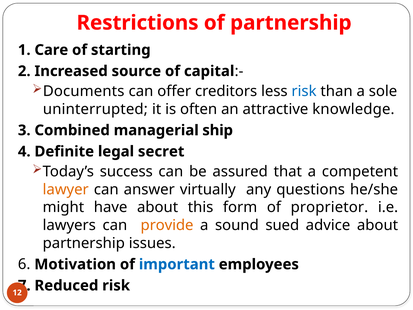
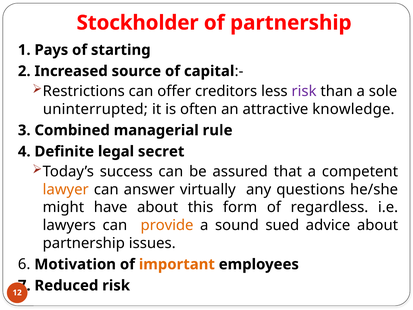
Restrictions: Restrictions -> Stockholder (138, 23)
Care: Care -> Pays (51, 50)
Documents: Documents -> Restrictions (84, 91)
risk colour: blue -> purple (304, 91)
ship: ship -> rule (218, 130)
proprietor: proprietor -> regardless (329, 207)
important colour: blue -> orange (177, 264)
